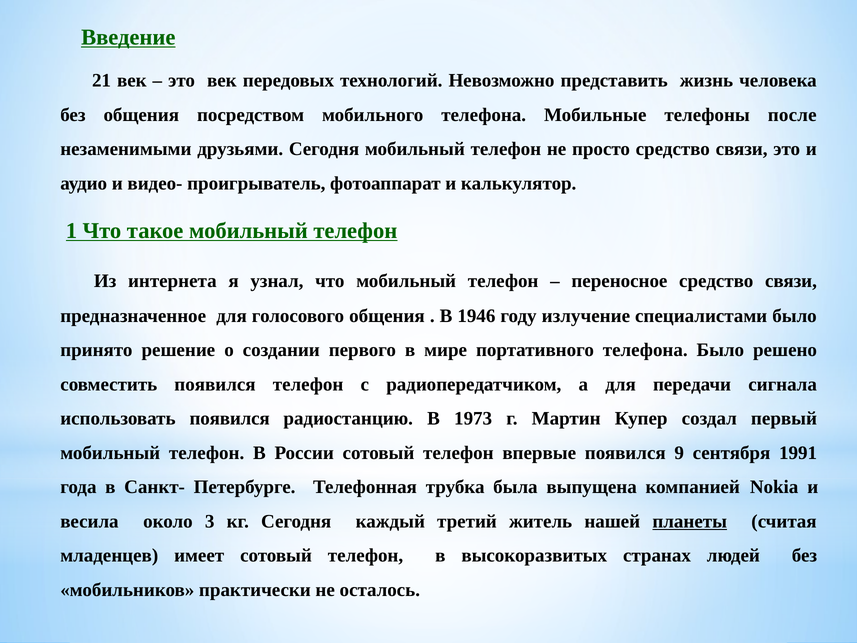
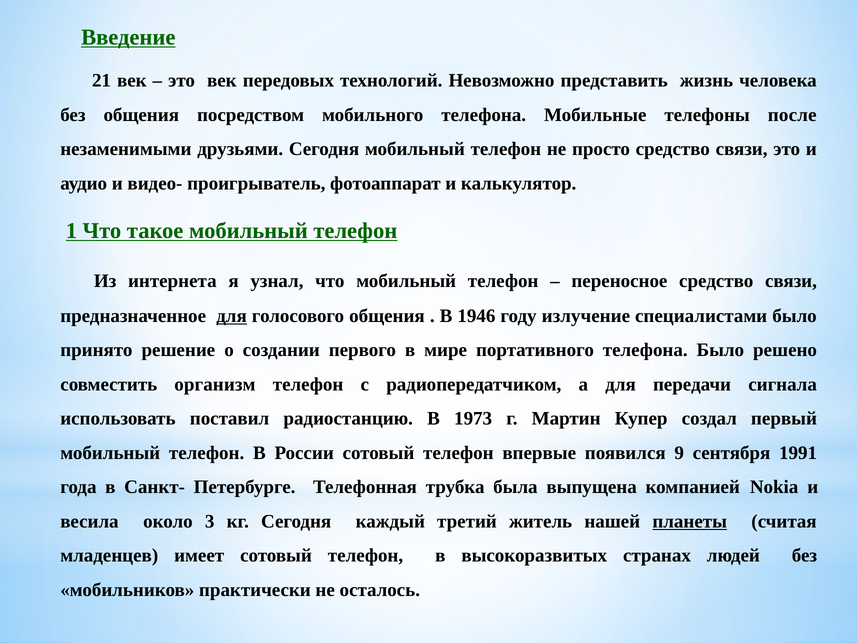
для underline: none -> present (232, 316)
совместить появился: появился -> организм (215, 384)
использовать появился: появился -> поставил (230, 418)
